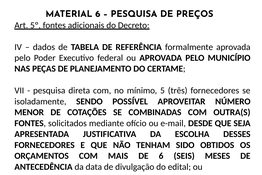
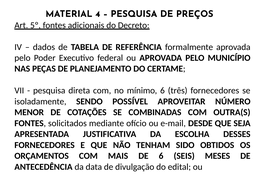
MATERIAL 6: 6 -> 4 (98, 14)
mínimo 5: 5 -> 6 (162, 90)
